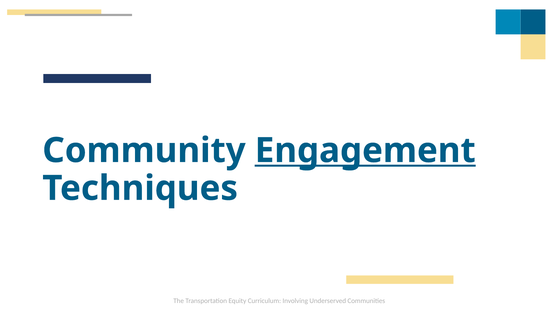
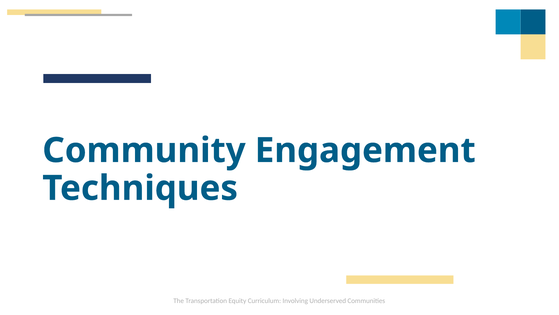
Engagement underline: present -> none (365, 150)
